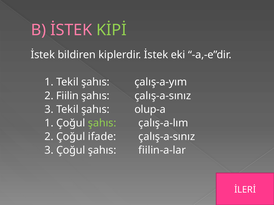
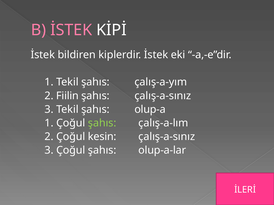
KİPİ colour: light green -> white (111, 30)
ifade: ifade -> kesin (102, 137)
fiilin-a-lar: fiilin-a-lar -> olup-a-lar (162, 151)
